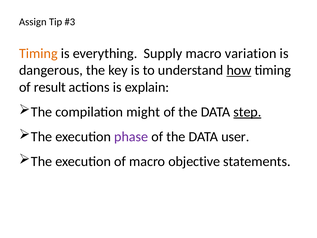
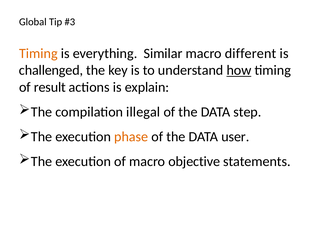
Assign: Assign -> Global (33, 22)
Supply: Supply -> Similar (163, 53)
variation: variation -> different (251, 53)
dangerous: dangerous -> challenged (51, 70)
might: might -> illegal (143, 112)
step underline: present -> none (247, 112)
phase colour: purple -> orange (131, 137)
